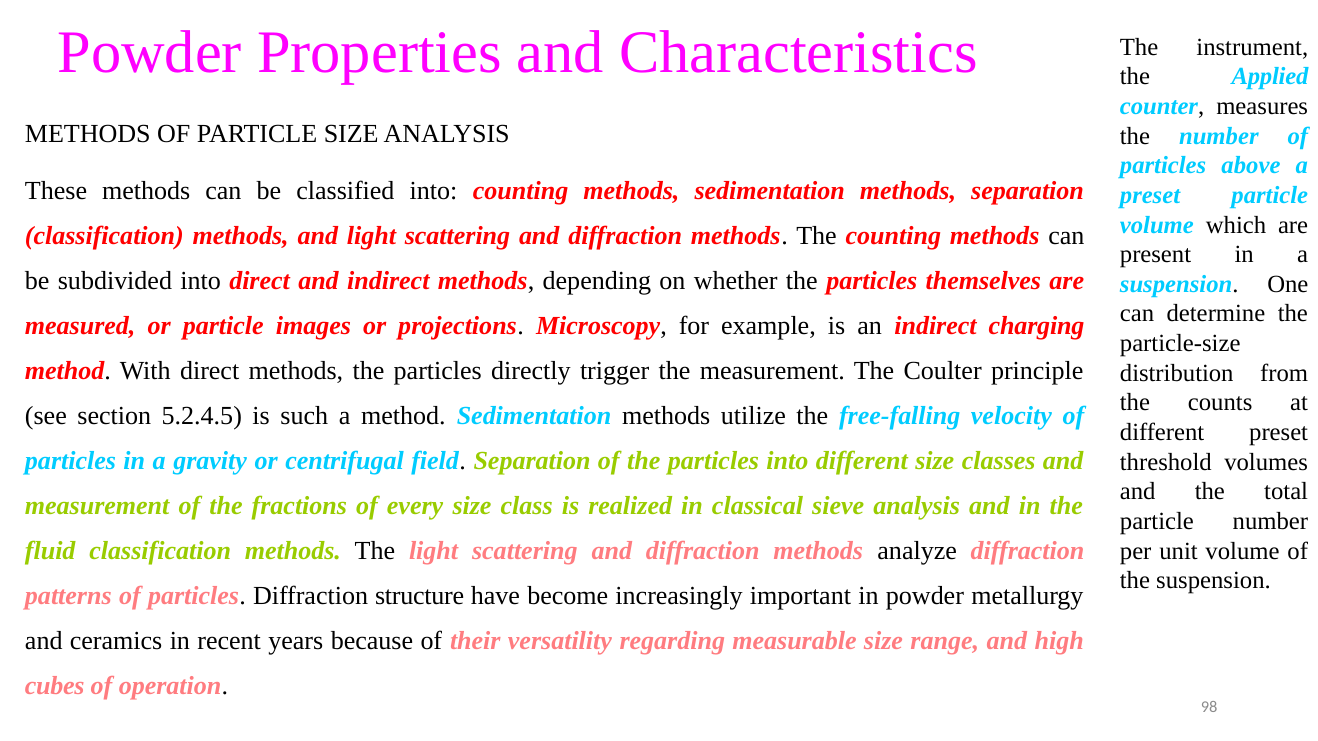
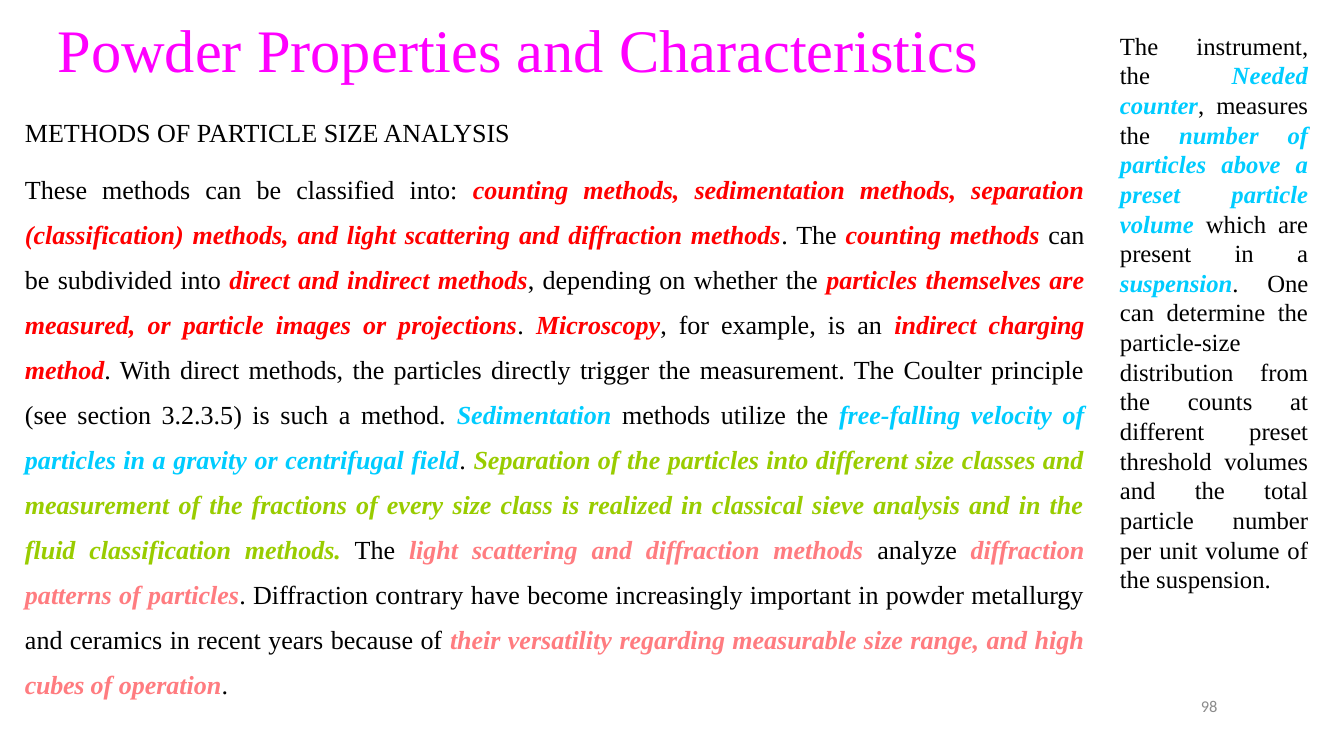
Applied: Applied -> Needed (1270, 77)
5.2.4.5: 5.2.4.5 -> 3.2.3.5 (202, 416)
structure: structure -> contrary (419, 596)
